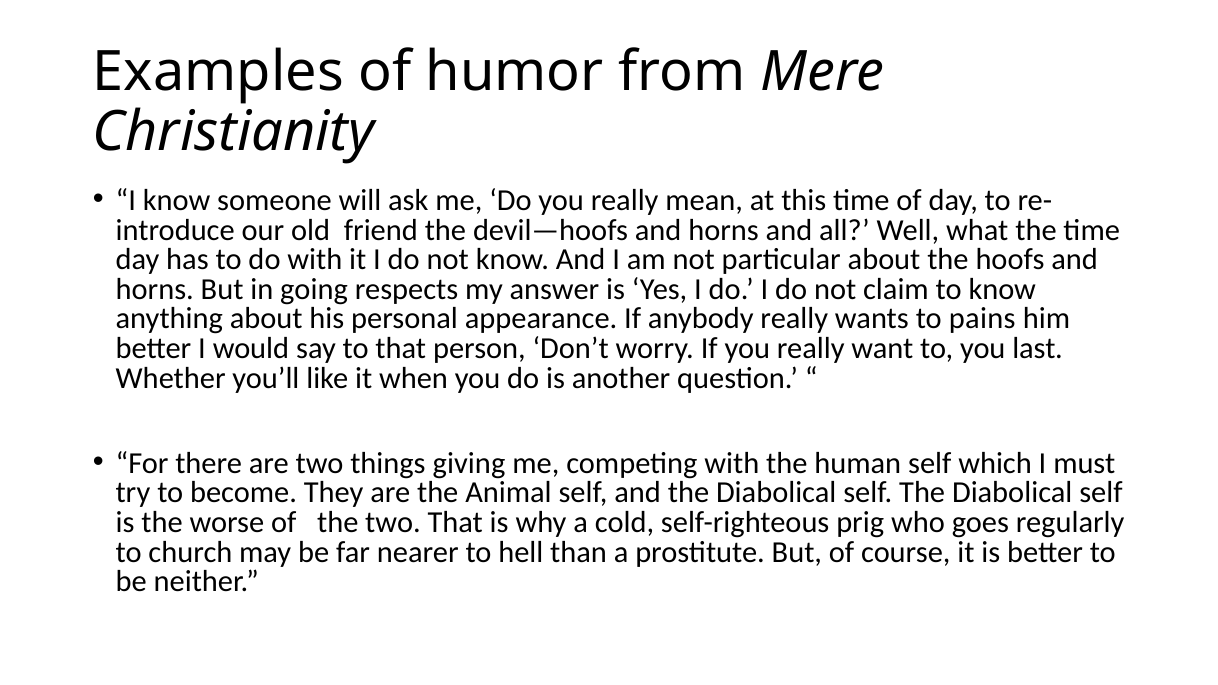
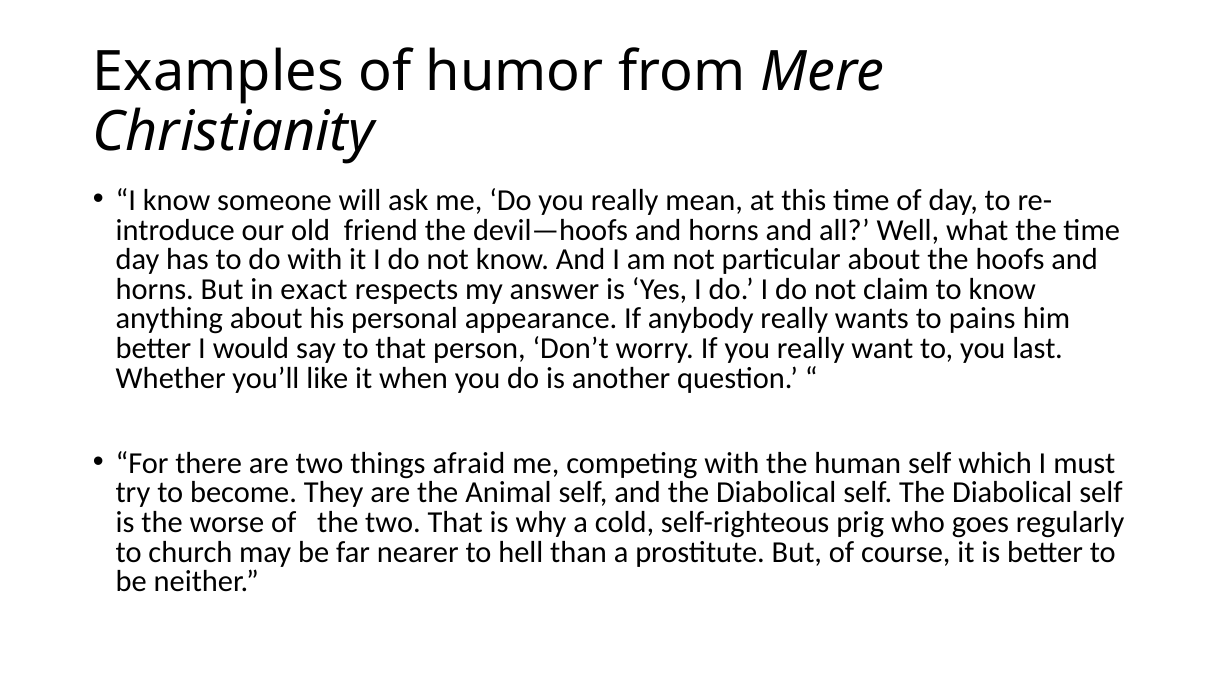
going: going -> exact (314, 289)
giving: giving -> afraid (469, 463)
